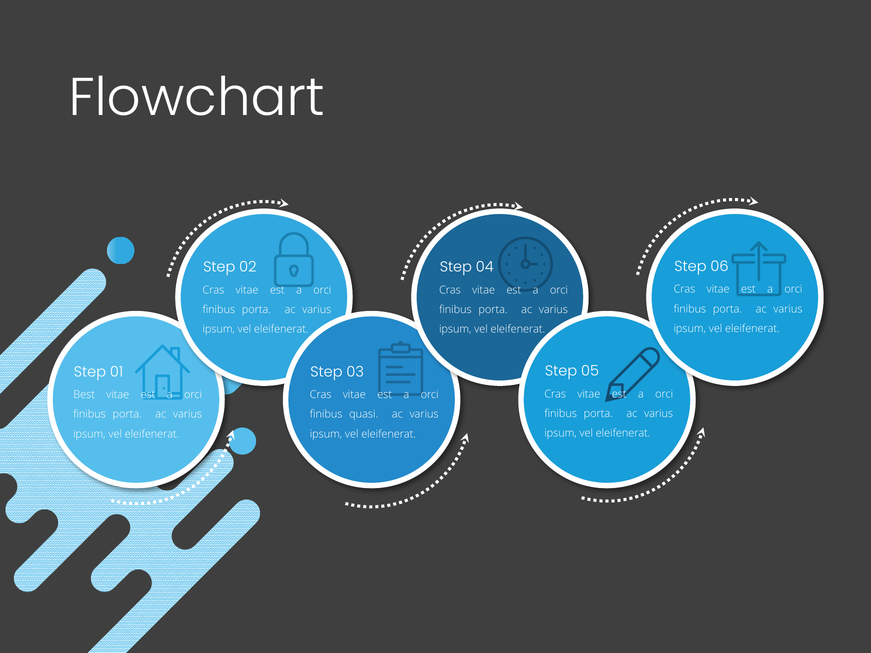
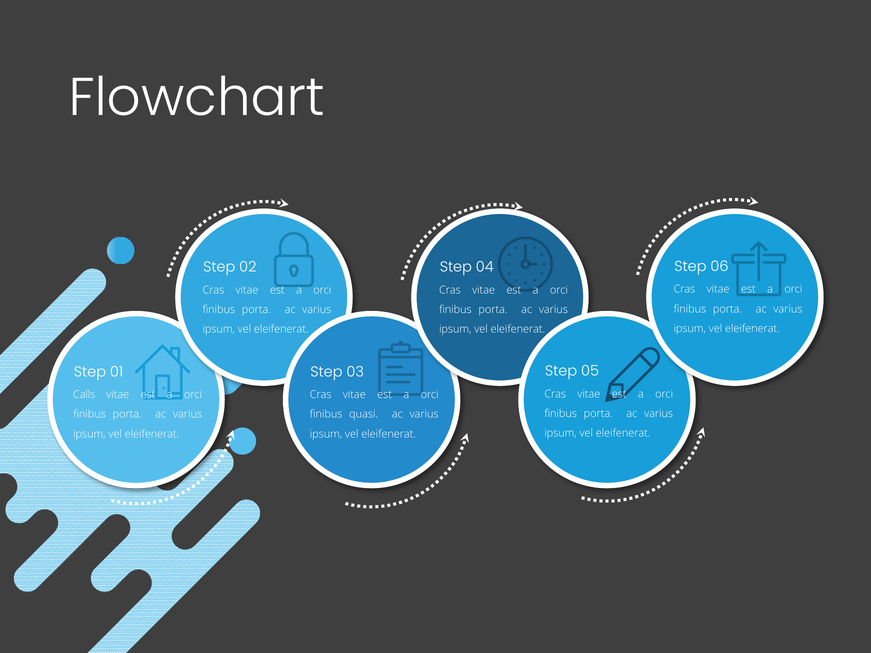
Best: Best -> Calls (84, 395)
